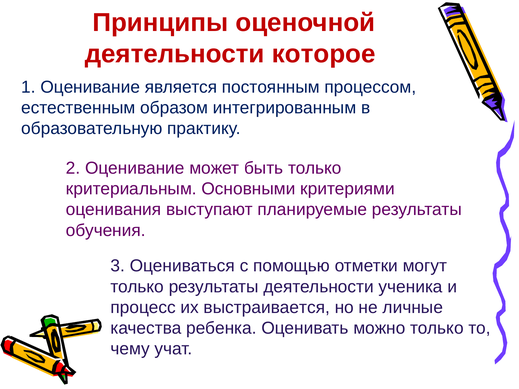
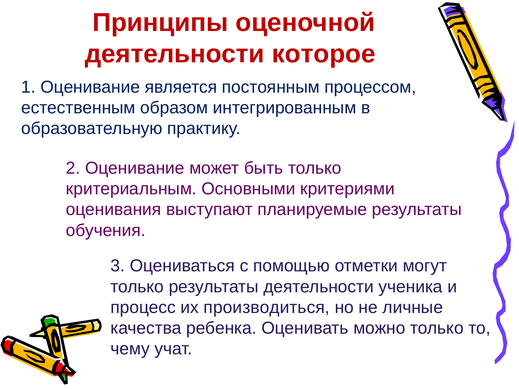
выстраивается: выстраивается -> производиться (267, 308)
